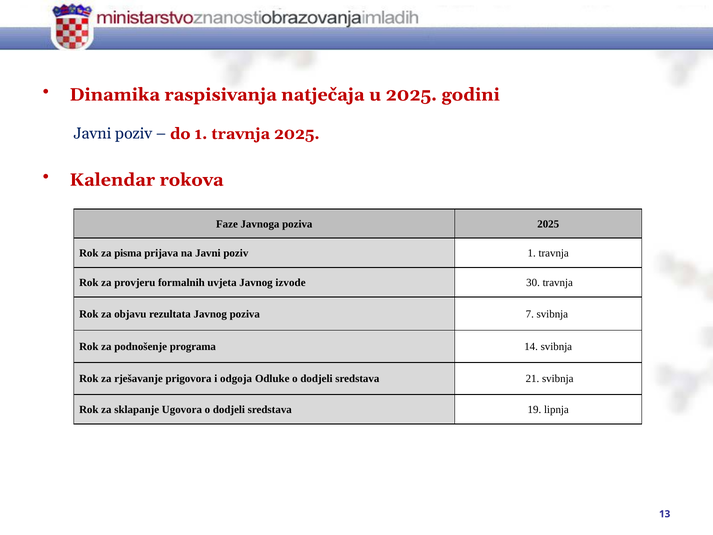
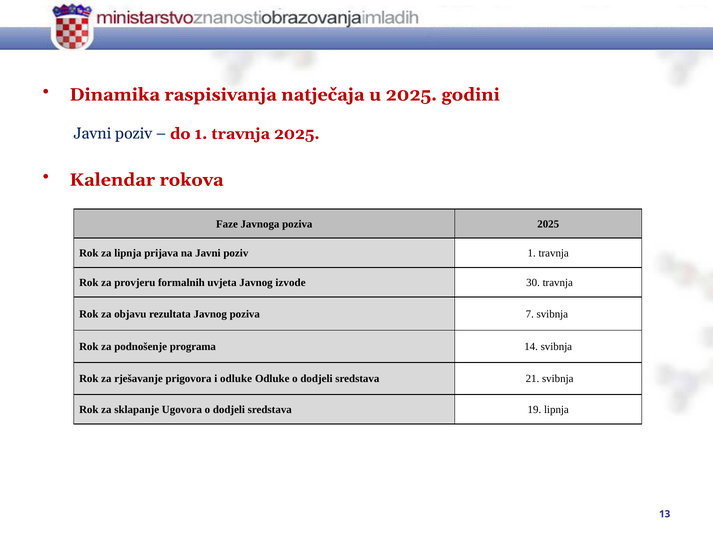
za pisma: pisma -> lipnja (128, 253)
i odgoja: odgoja -> odluke (236, 379)
